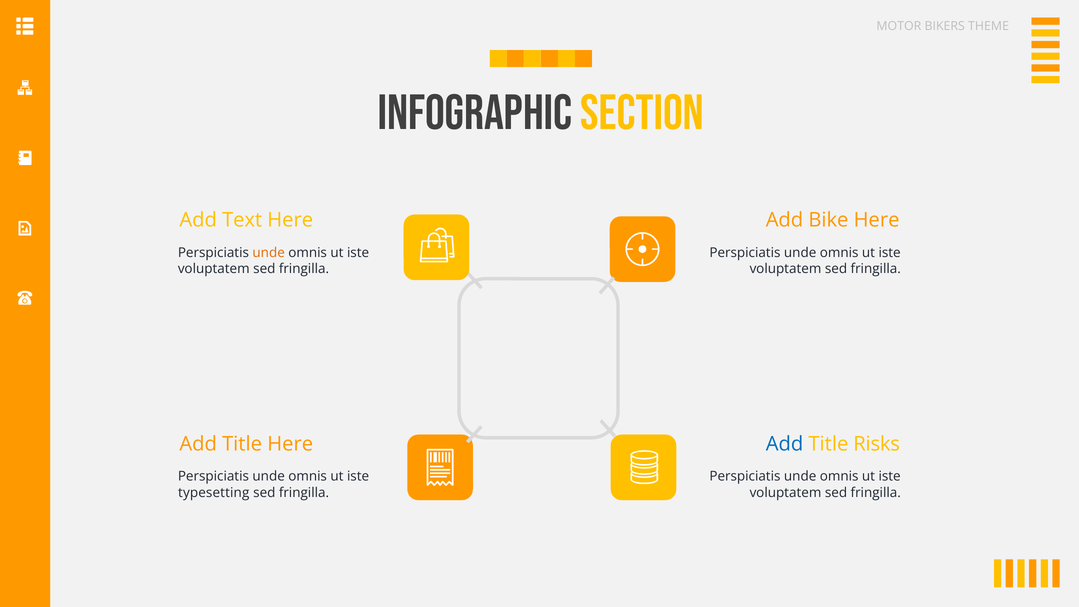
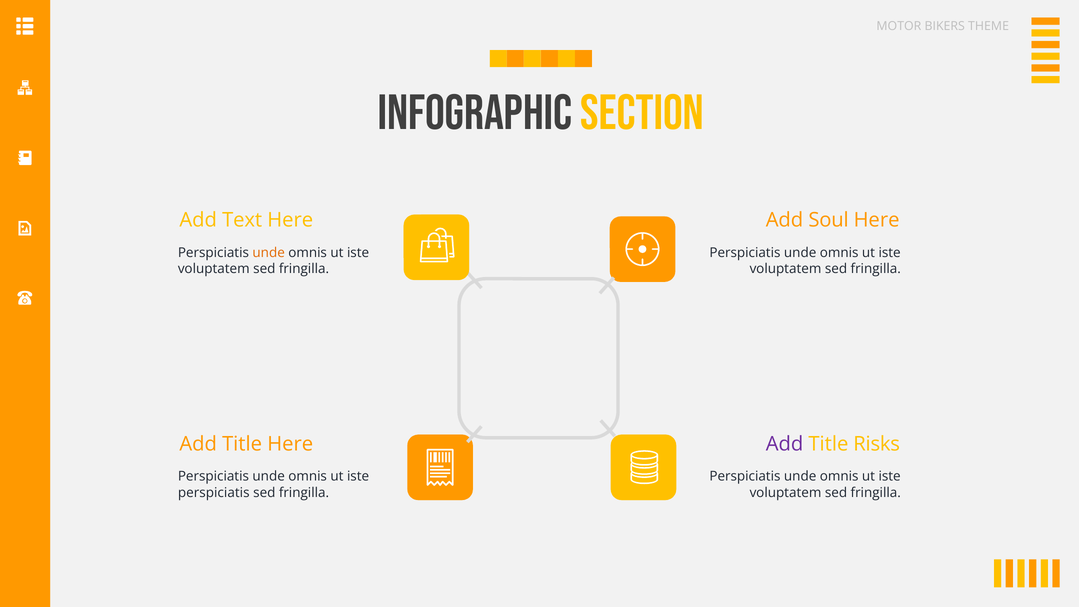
Bike: Bike -> Soul (829, 220)
Add colour: blue -> purple (785, 444)
typesetting: typesetting -> perspiciatis (214, 493)
